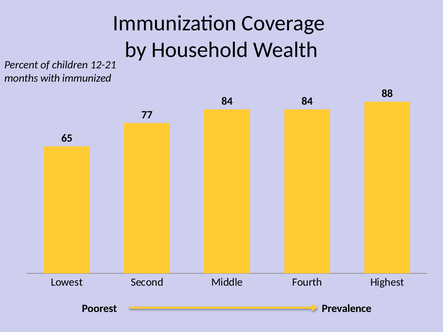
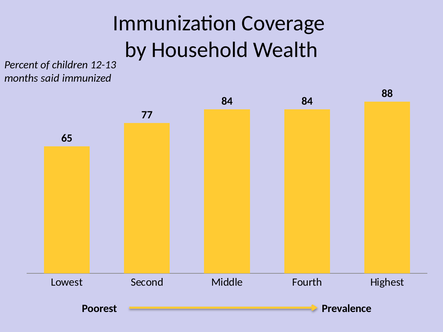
12-21: 12-21 -> 12-13 (103, 65)
with: with -> said (50, 78)
